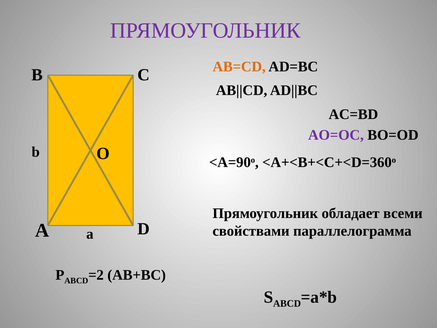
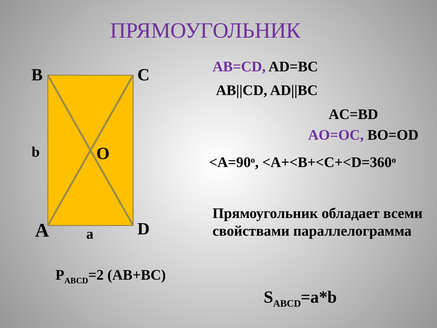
AB=CD colour: orange -> purple (239, 67)
